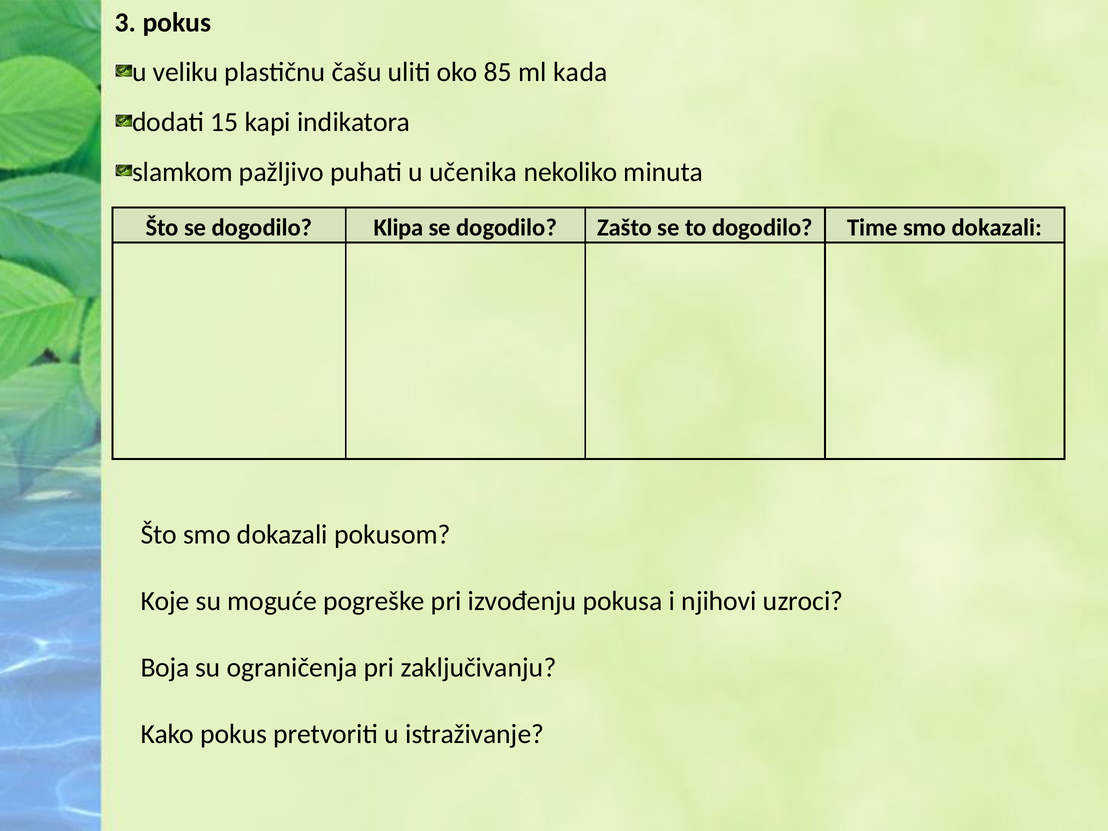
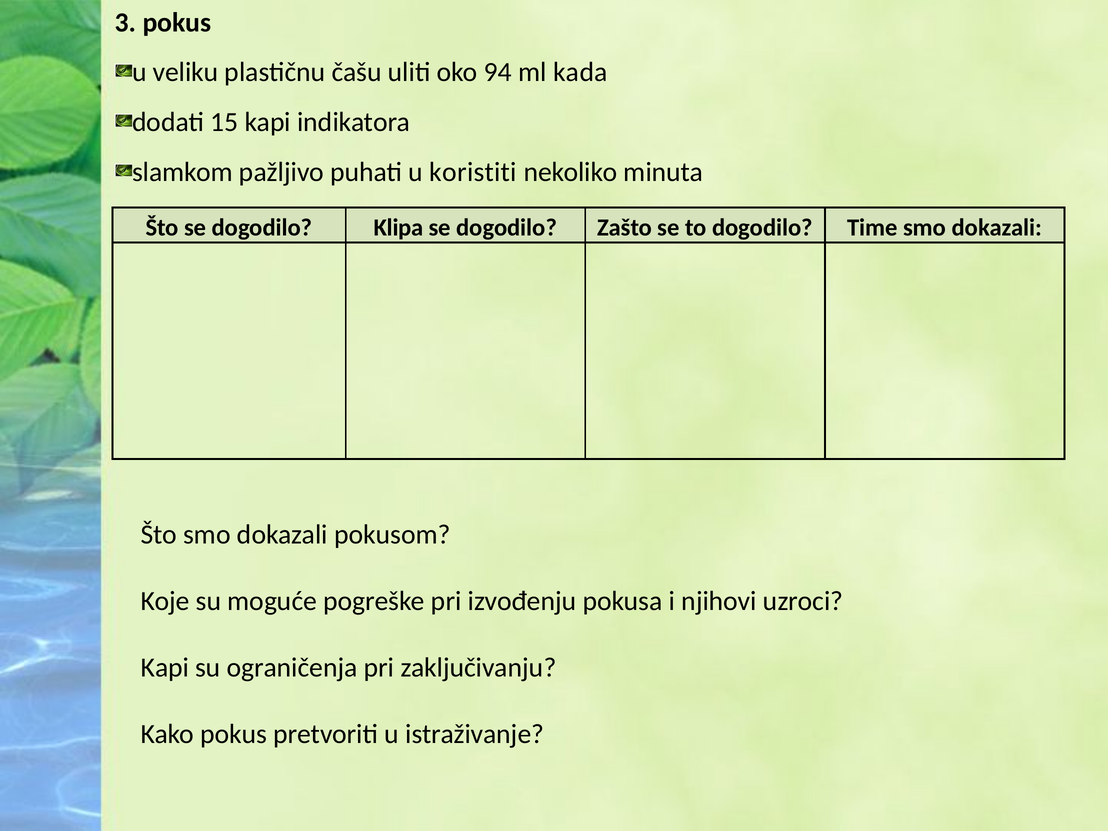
85: 85 -> 94 (498, 72)
učenika: učenika -> koristiti (473, 172)
Boja: Boja -> Kapi (165, 668)
